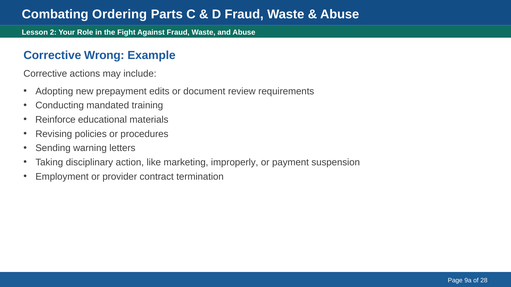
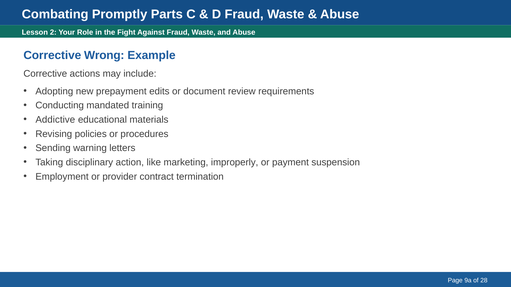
Ordering: Ordering -> Promptly (120, 14)
Reinforce: Reinforce -> Addictive (55, 120)
